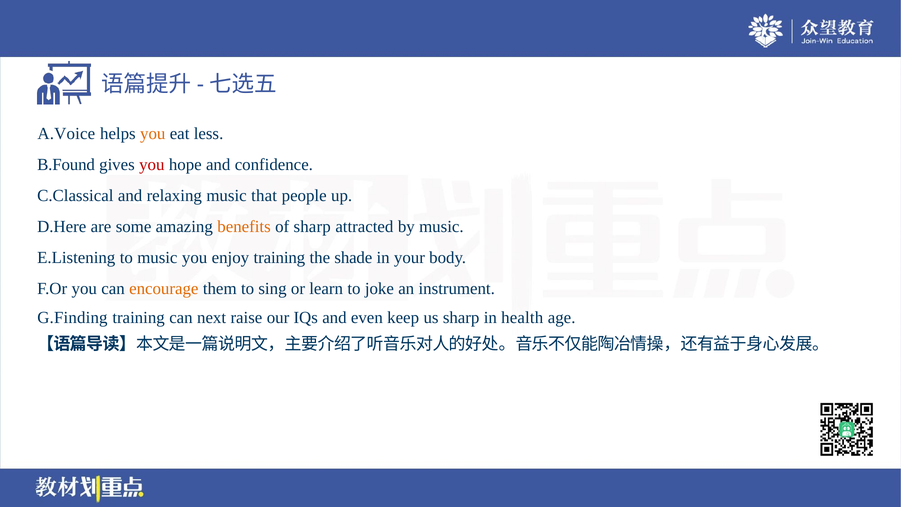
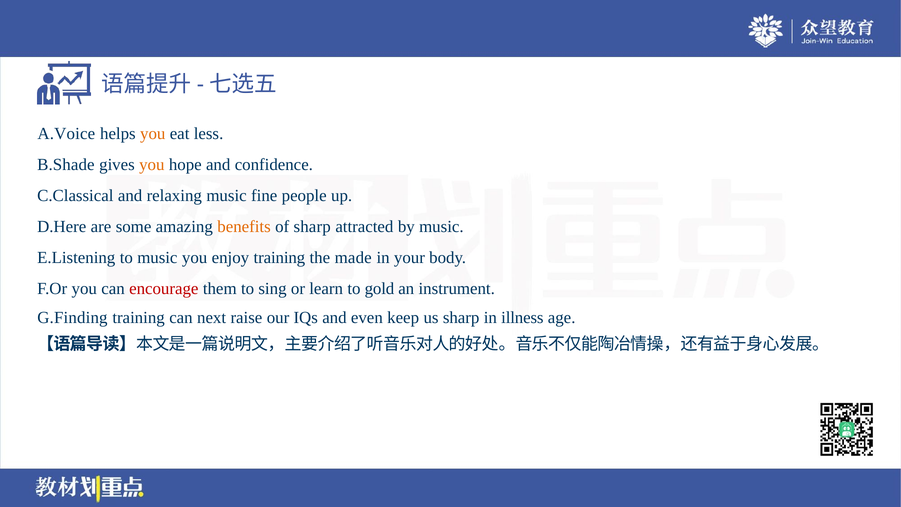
B.Found: B.Found -> B.Shade (66, 164)
you colour: red -> orange (152, 164)
that: that -> fine (264, 195)
shade: shade -> made (353, 257)
encourage colour: orange -> red (164, 288)
joke: joke -> gold (379, 288)
health: health -> illness (522, 317)
